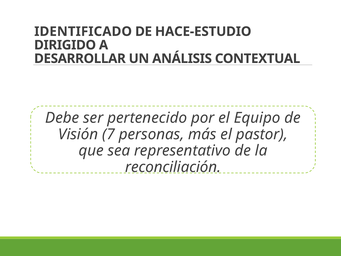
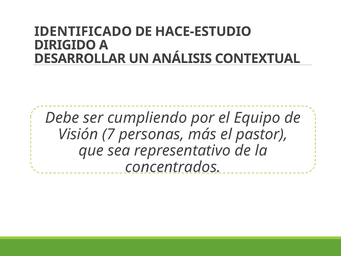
pertenecido: pertenecido -> cumpliendo (147, 118)
reconciliación: reconciliación -> concentrados (173, 167)
